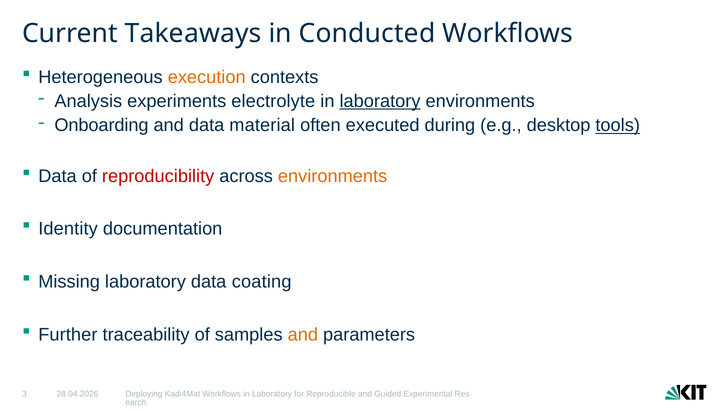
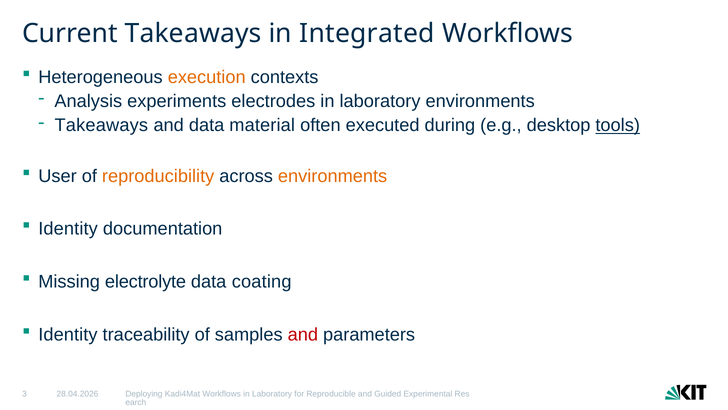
Conducted: Conducted -> Integrated (367, 34)
electrolyte: electrolyte -> electrodes (273, 101)
laboratory underline: present -> none (380, 101)
Onboarding: Onboarding -> Takeaways (101, 125)
Data: Data -> User (58, 176)
reproducibility colour: red -> orange (158, 176)
Missing laboratory: laboratory -> electrolyte (146, 281)
Further: Further -> Identity (68, 334)
and colour: orange -> red (303, 334)
